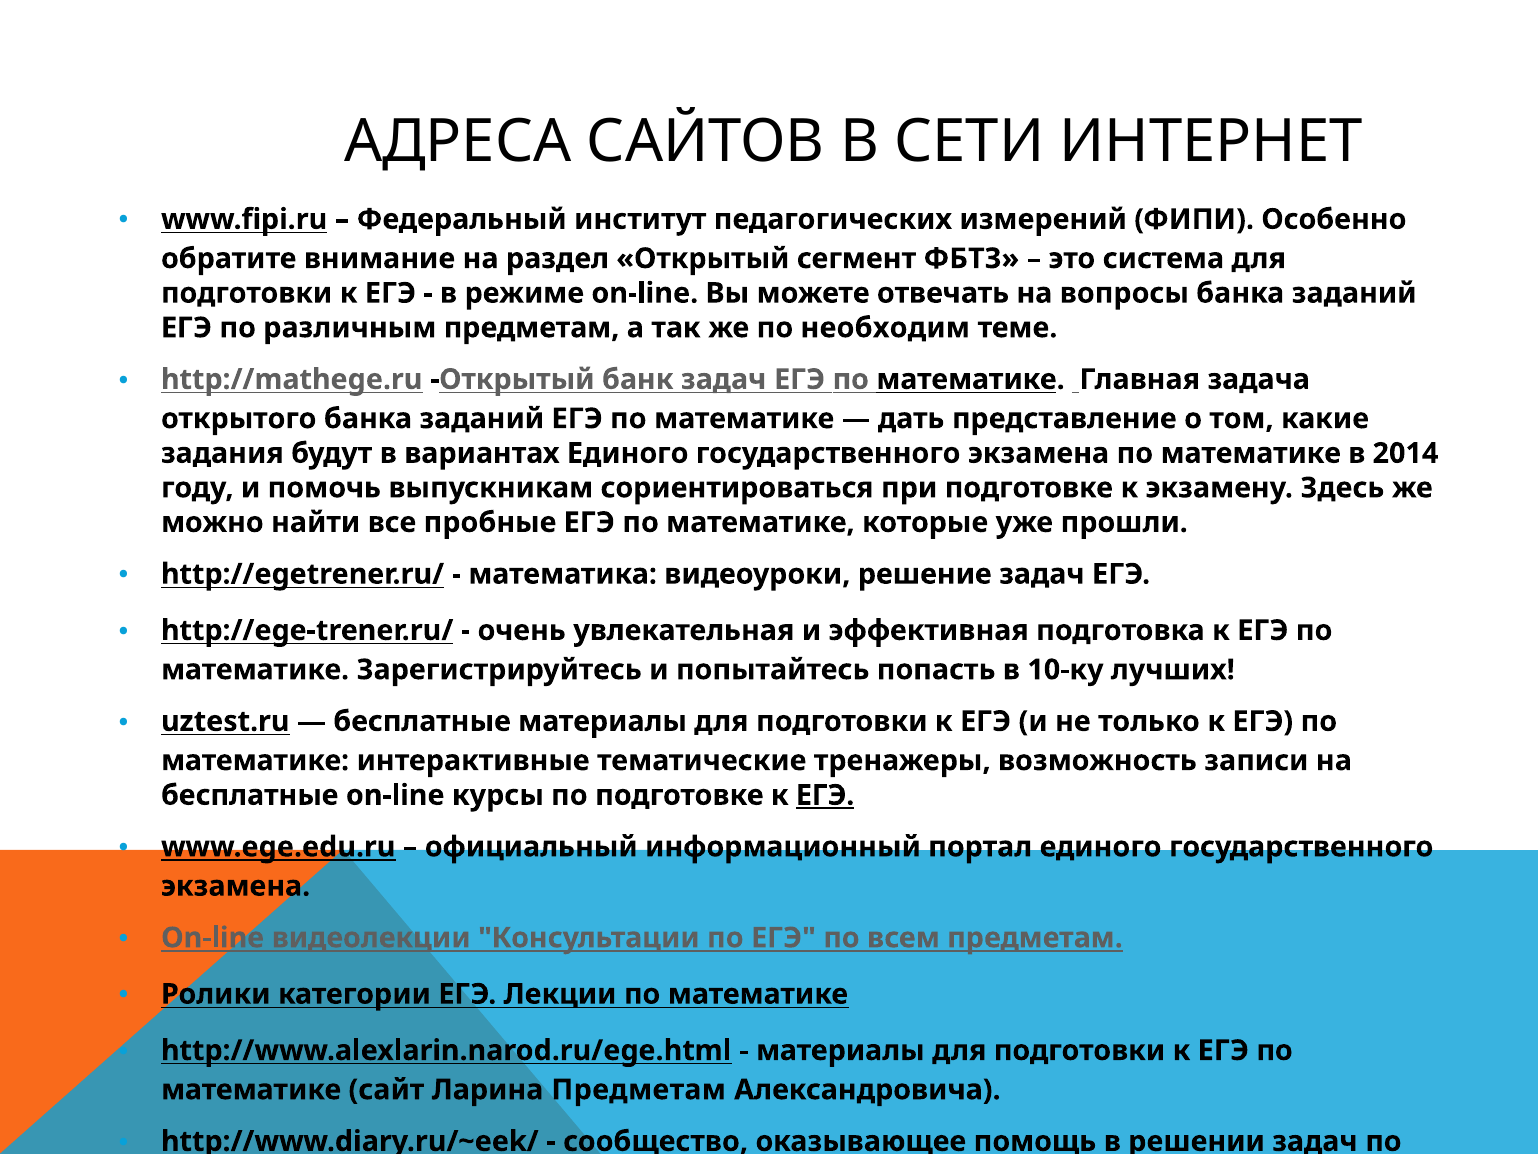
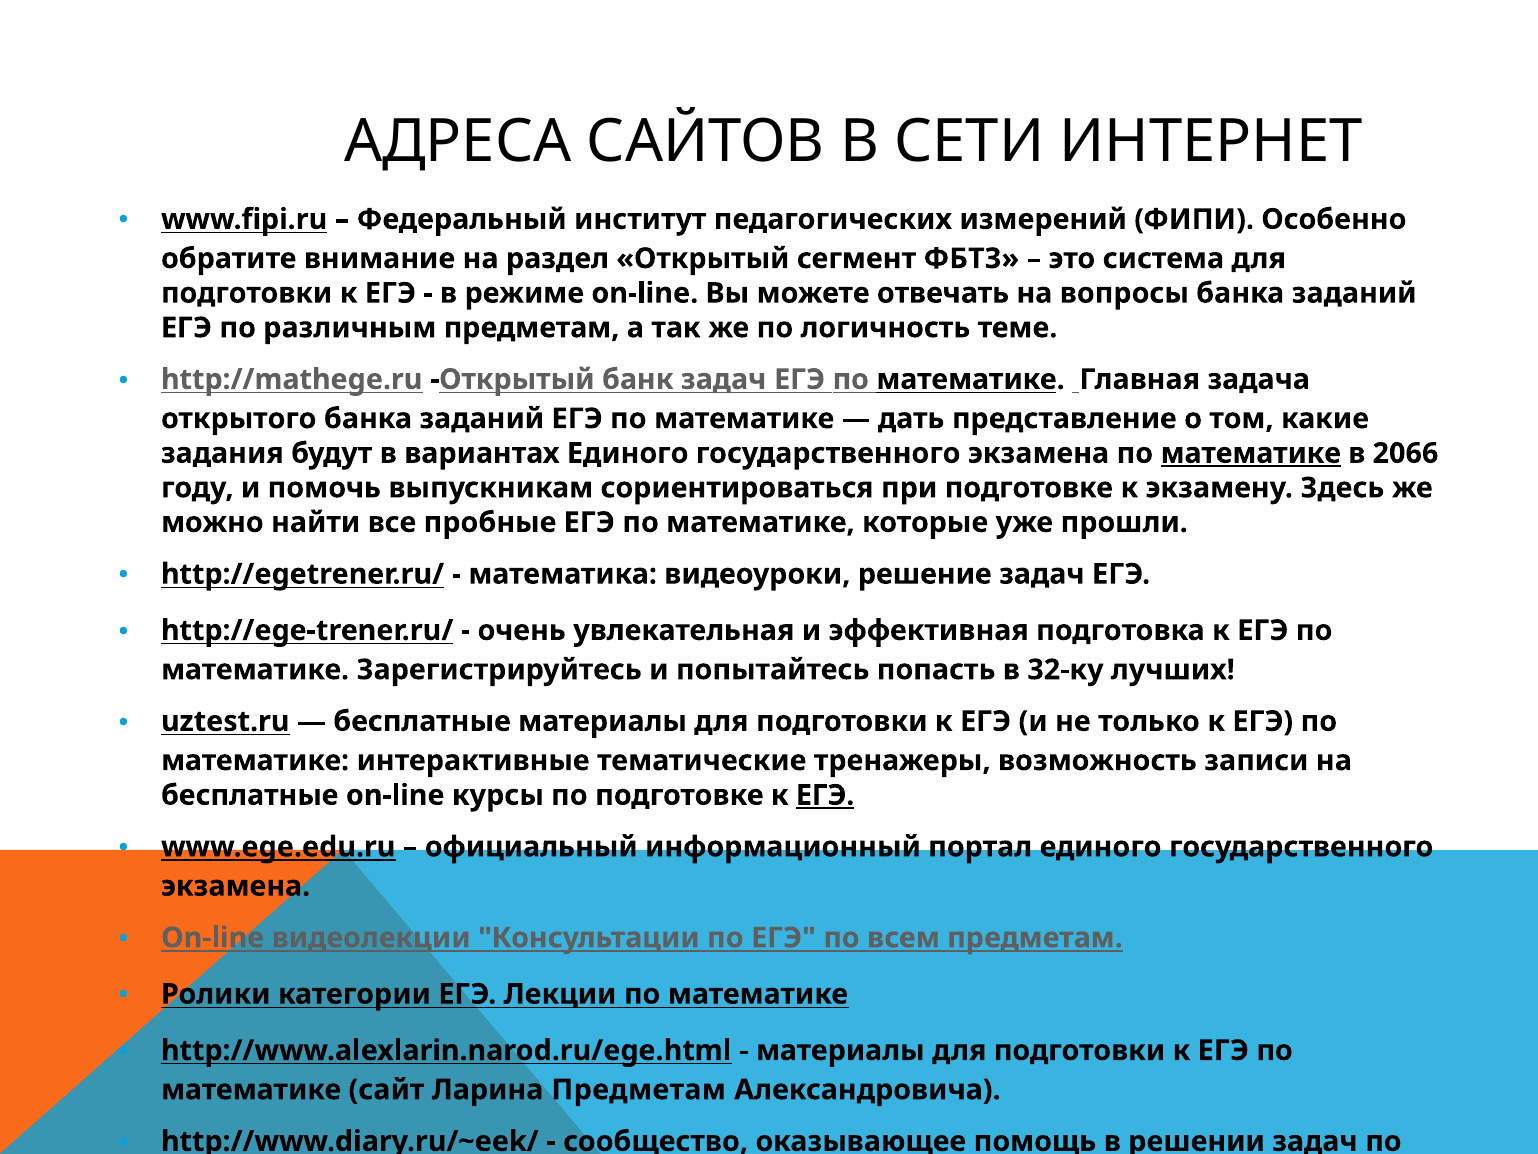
необходим: необходим -> логичность (885, 328)
математике underline: none -> present (1251, 453)
2014: 2014 -> 2066 (1406, 453)
10-ку: 10-ку -> 32-ку (1065, 669)
